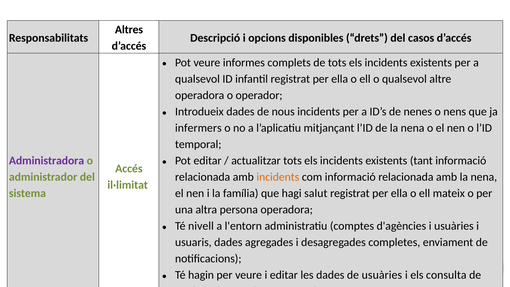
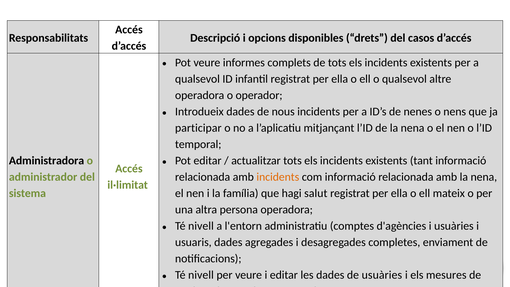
Altres: Altres -> Accés (129, 30)
infermers: infermers -> participar (198, 128)
Administradora colour: purple -> black (47, 160)
hagin: hagin -> nivell (201, 275)
consulta: consulta -> mesures (446, 275)
